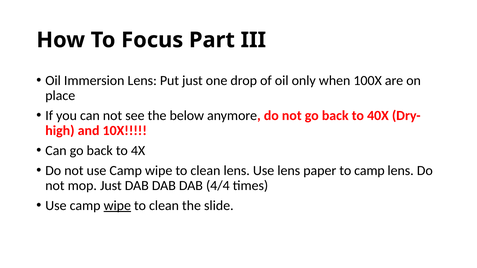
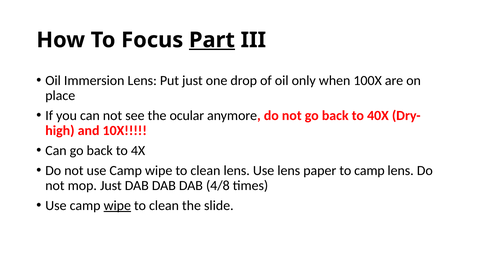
Part underline: none -> present (212, 40)
below: below -> ocular (187, 116)
4/4: 4/4 -> 4/8 (218, 186)
